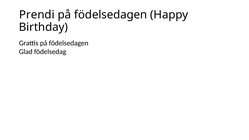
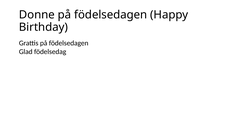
Prendi: Prendi -> Donne (37, 15)
